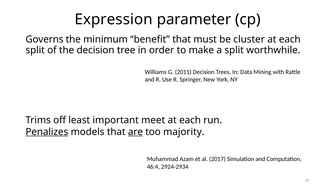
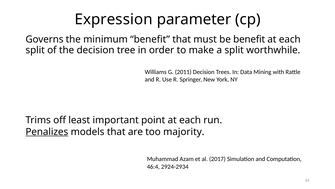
be cluster: cluster -> benefit (249, 39)
meet: meet -> point (153, 120)
are underline: present -> none (135, 131)
